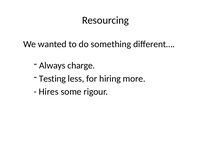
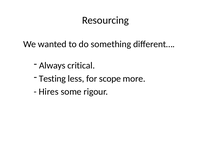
charge: charge -> critical (81, 66)
hiring: hiring -> scope (110, 79)
